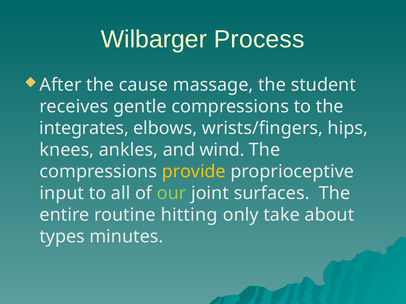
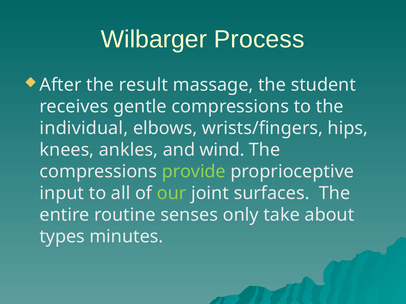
cause: cause -> result (143, 85)
integrates: integrates -> individual (84, 128)
provide colour: yellow -> light green (194, 172)
hitting: hitting -> senses (189, 215)
